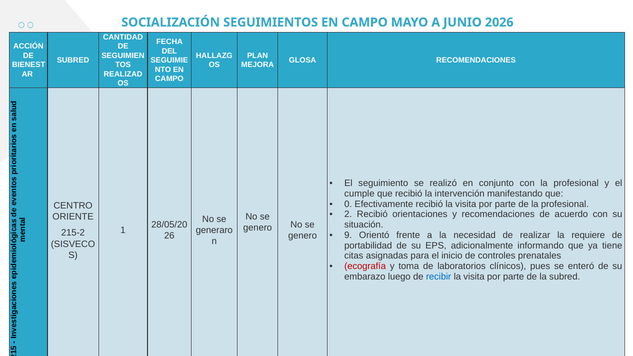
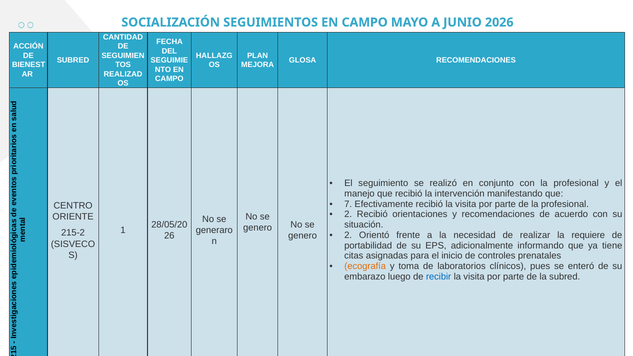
cumple: cumple -> manejo (359, 194)
0: 0 -> 7 (348, 204)
9: 9 -> 2 (348, 235)
ecografía colour: red -> orange (365, 266)
